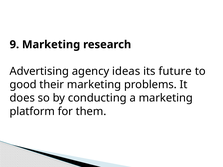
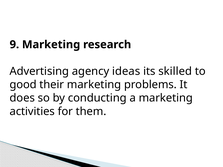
future: future -> skilled (175, 71)
platform: platform -> activities (32, 112)
